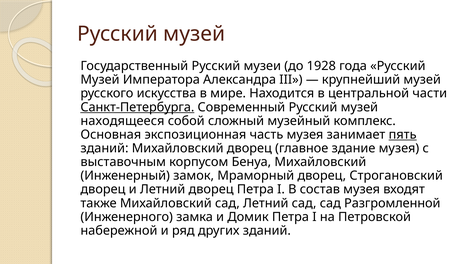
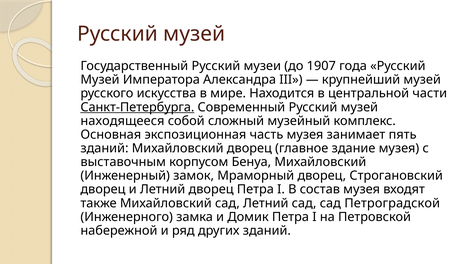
1928: 1928 -> 1907 (321, 66)
пять underline: present -> none (403, 135)
Разгромленной: Разгромленной -> Петроградской (392, 203)
